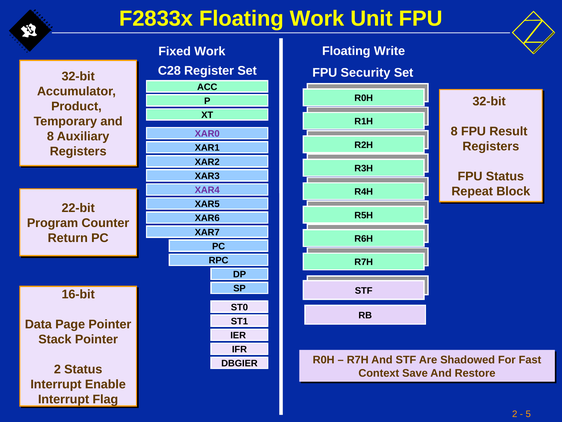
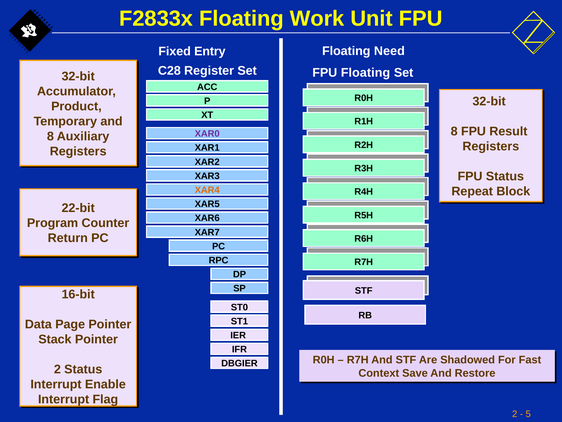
Fixed Work: Work -> Entry (210, 51)
Write: Write -> Need (389, 51)
FPU Security: Security -> Floating (366, 73)
XAR4 colour: purple -> orange (207, 190)
